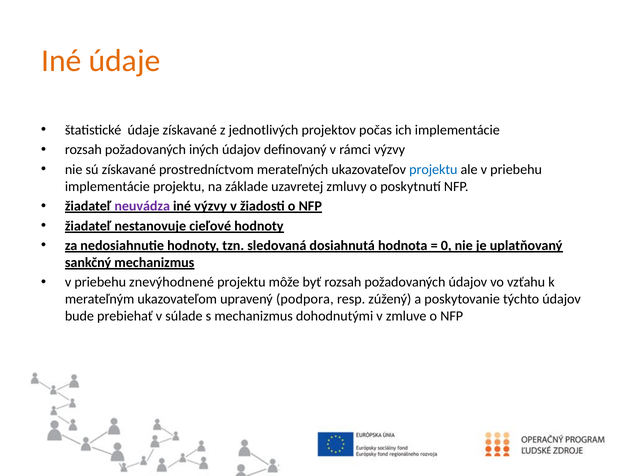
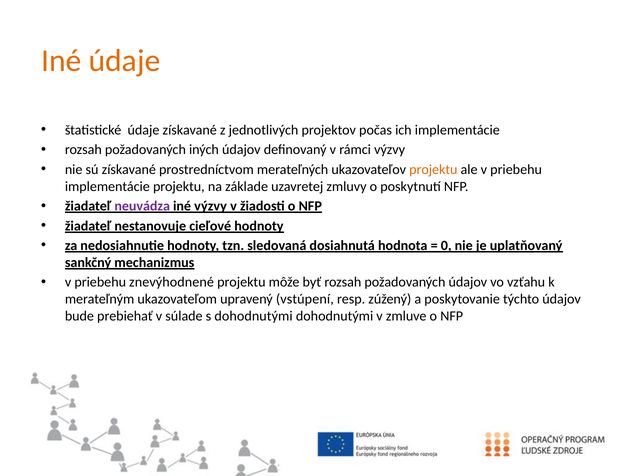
projektu colour: blue -> orange (433, 170)
podpora: podpora -> vstúpení (305, 299)
s mechanizmus: mechanizmus -> dohodnutými (254, 316)
